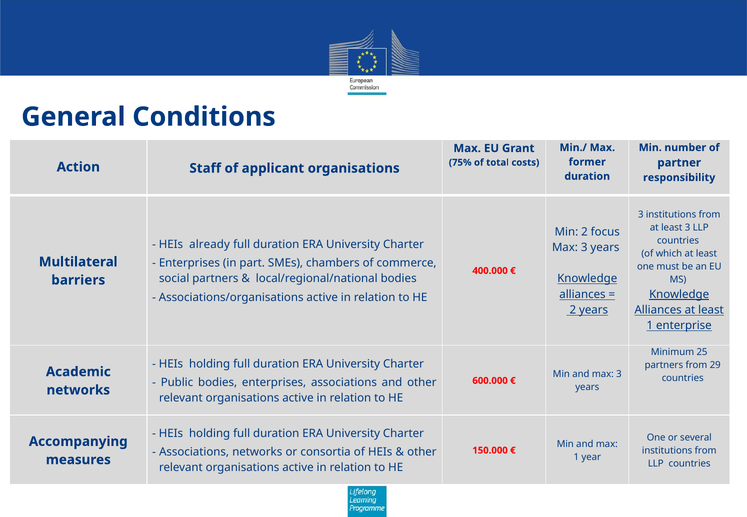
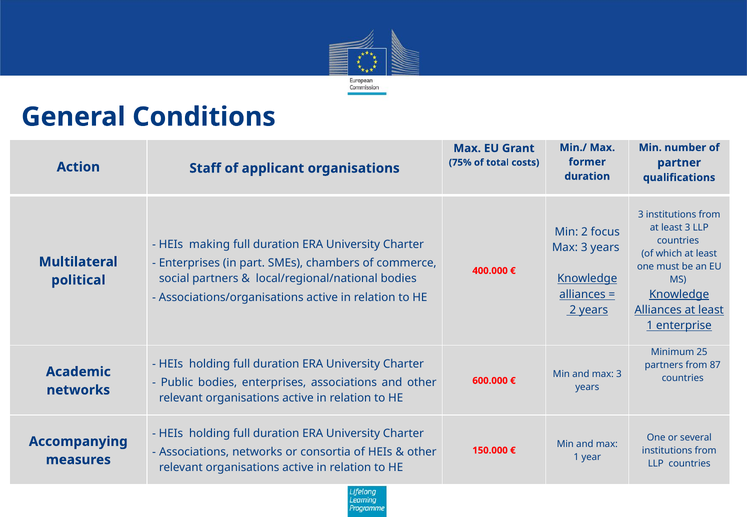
responsibility: responsibility -> qualifications (679, 178)
already: already -> making (210, 245)
barriers: barriers -> political (78, 280)
29: 29 -> 87 (715, 365)
